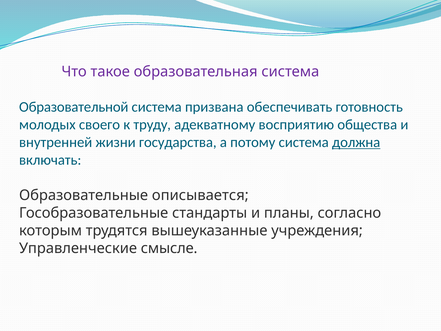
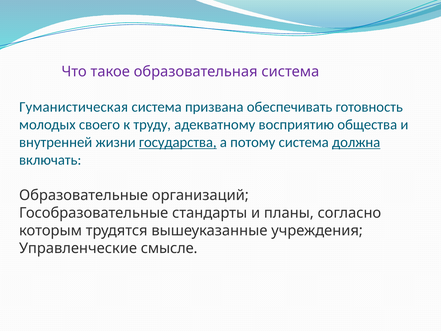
Образовательной: Образовательной -> Гуманистическая (74, 107)
государства underline: none -> present (178, 142)
описывается: описывается -> организаций (200, 195)
